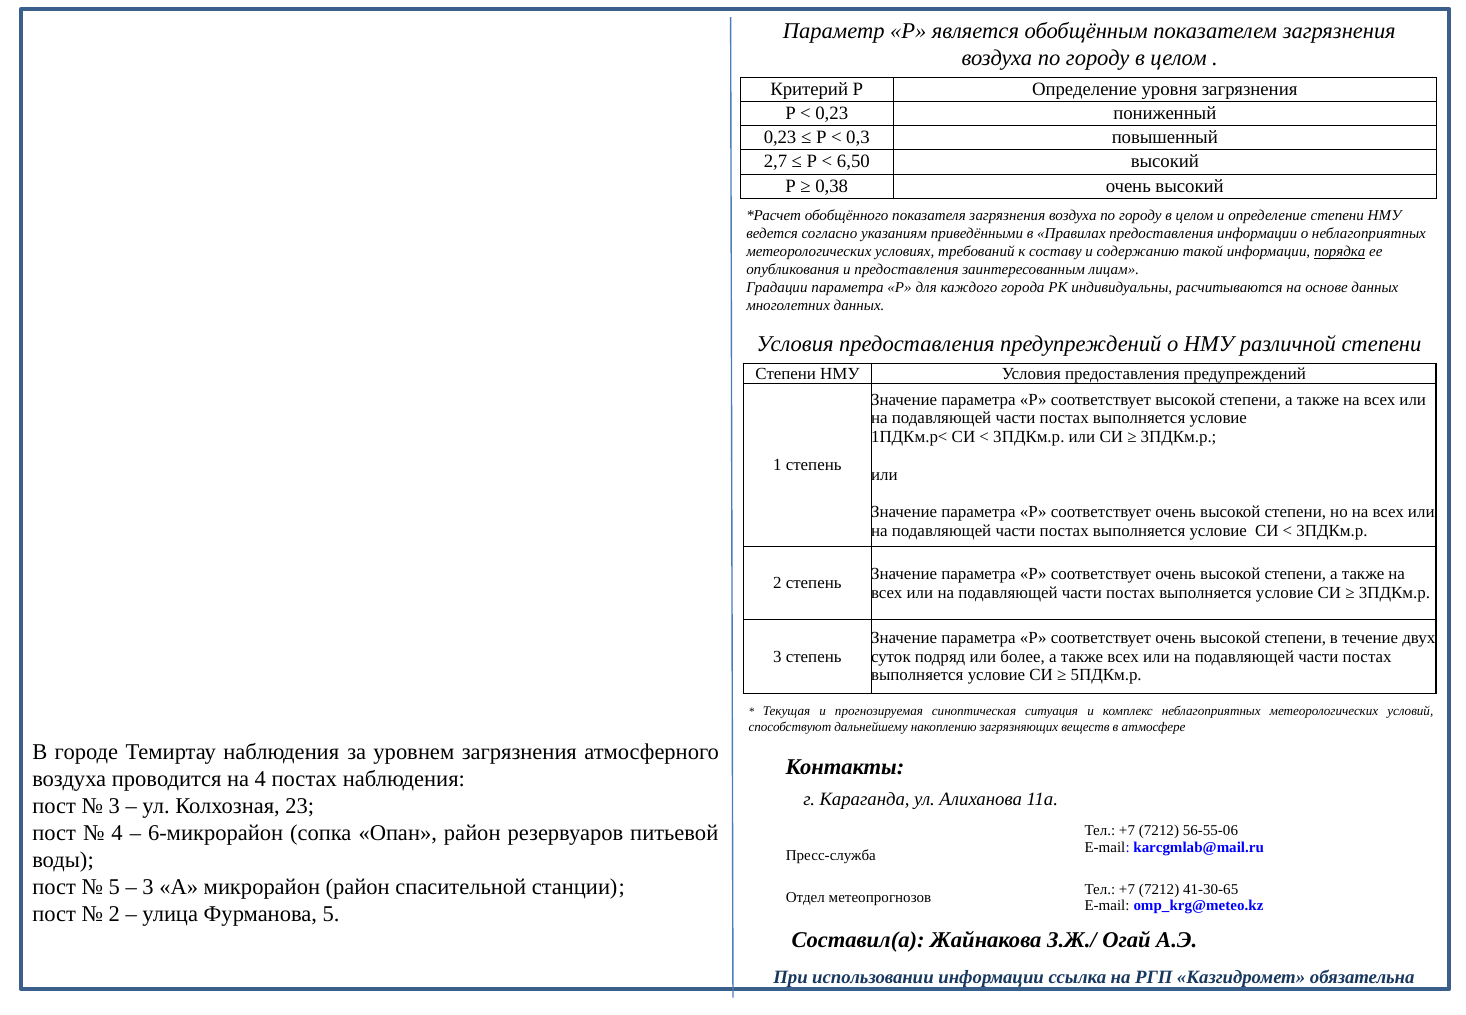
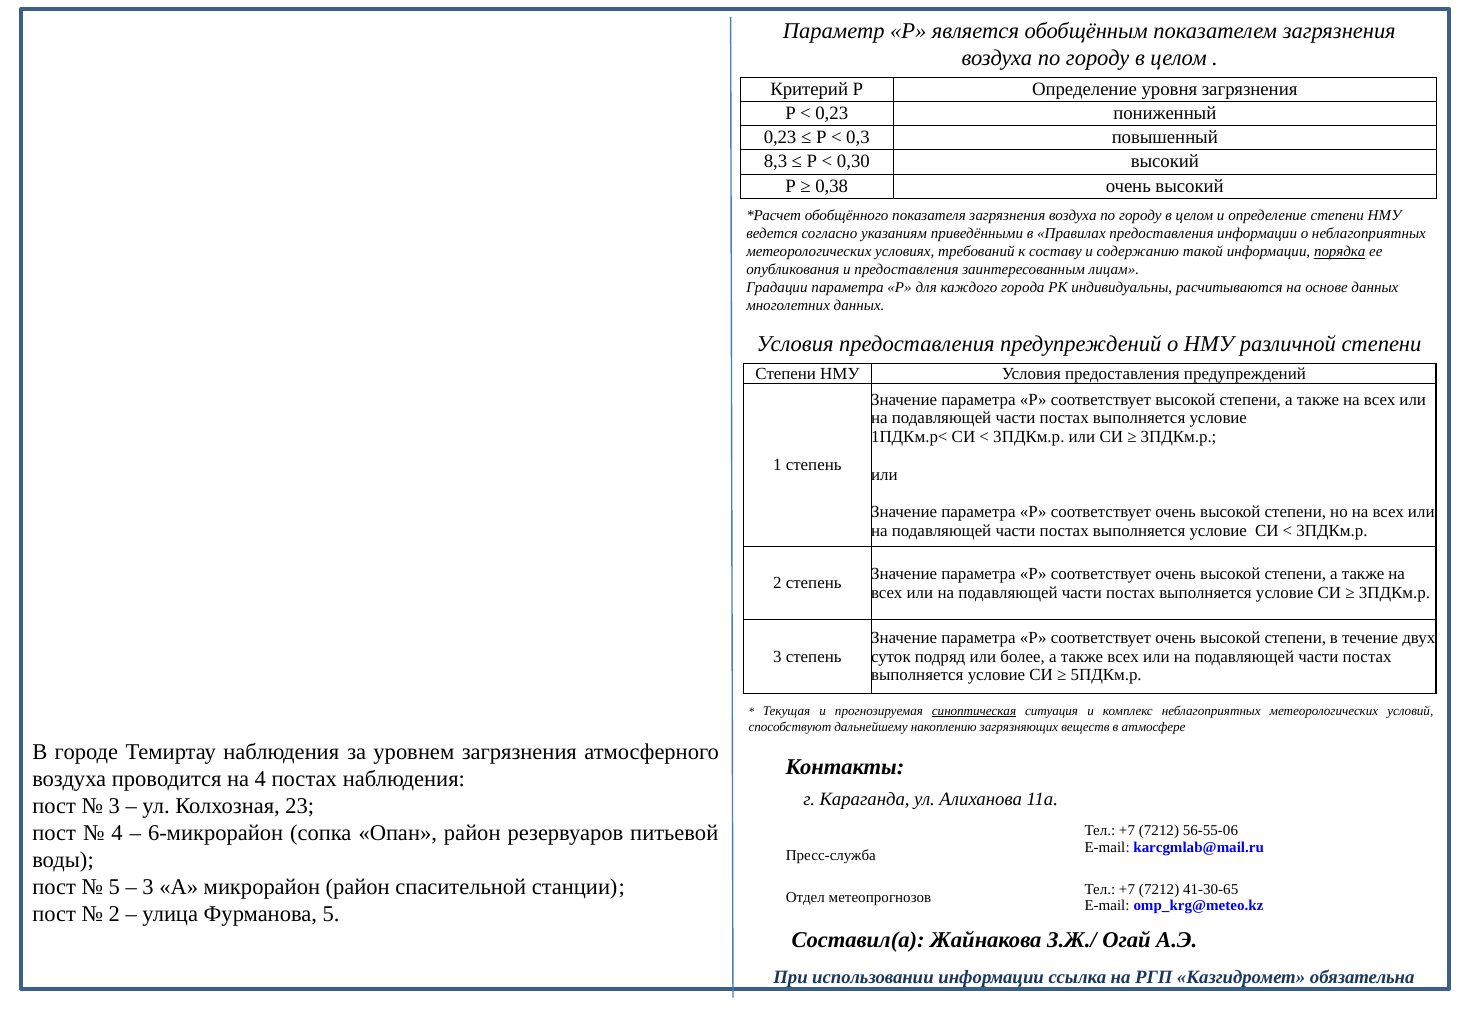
2,7: 2,7 -> 8,3 (775, 162)
6,50: 6,50 -> 0,30 (853, 162)
синоптическая underline: none -> present (974, 711)
